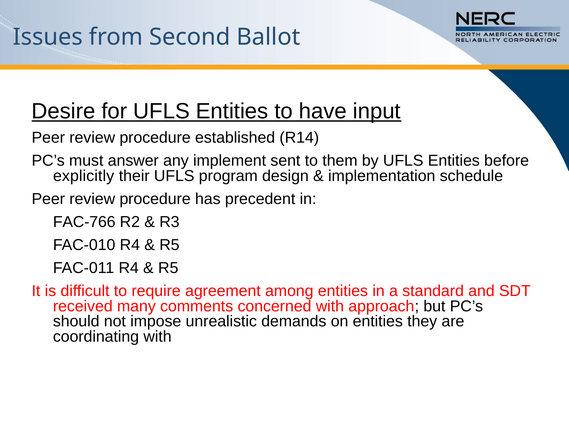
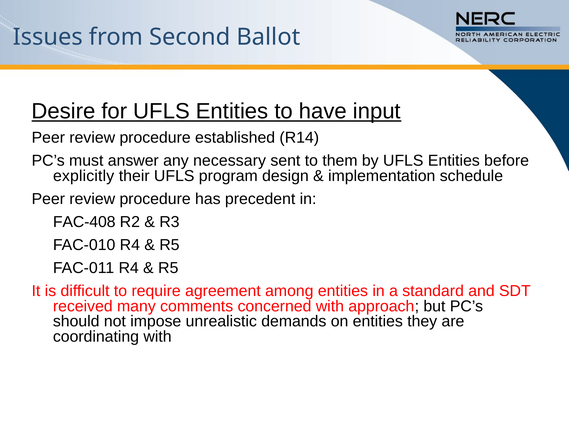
implement: implement -> necessary (230, 161)
FAC-766: FAC-766 -> FAC-408 (84, 222)
